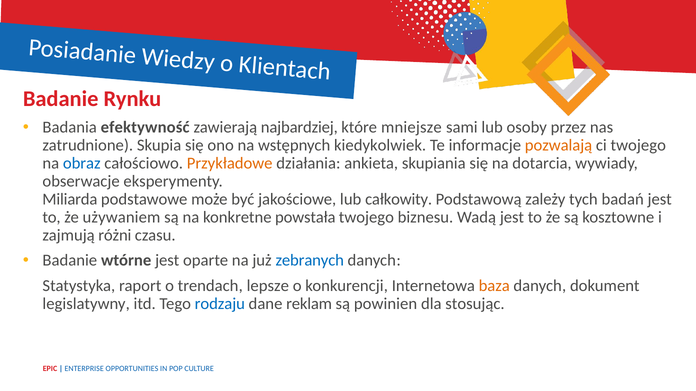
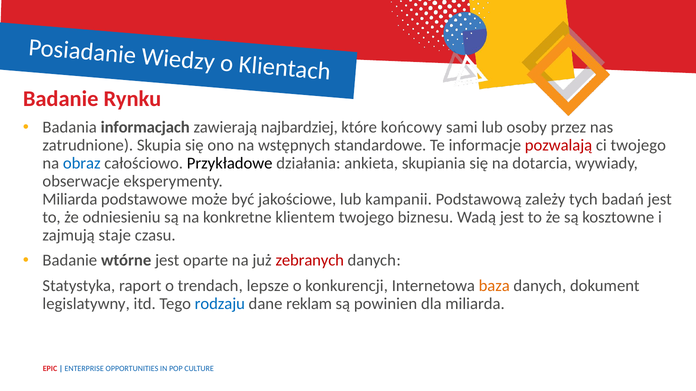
efektywność: efektywność -> informacjach (145, 127)
mniejsze: mniejsze -> końcowy (411, 127)
kiedykolwiek: kiedykolwiek -> standardowe (380, 145)
pozwalają colour: orange -> red (559, 145)
Przykładowe colour: orange -> black (230, 163)
całkowity: całkowity -> kampanii (399, 199)
używaniem: używaniem -> odniesieniu (122, 217)
powstała: powstała -> klientem (305, 217)
różni: różni -> staje (115, 235)
zebranych colour: blue -> red (310, 261)
dla stosując: stosując -> miliarda (475, 304)
